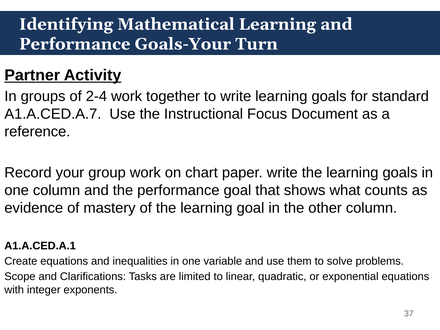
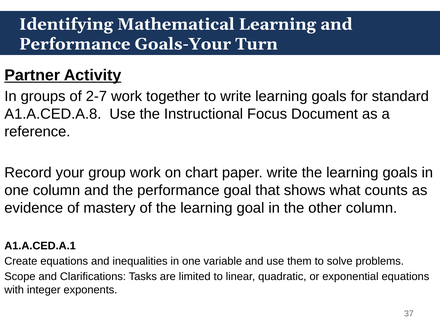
2-4: 2-4 -> 2-7 (96, 96)
A1.A.CED.A.7: A1.A.CED.A.7 -> A1.A.CED.A.8 (53, 114)
